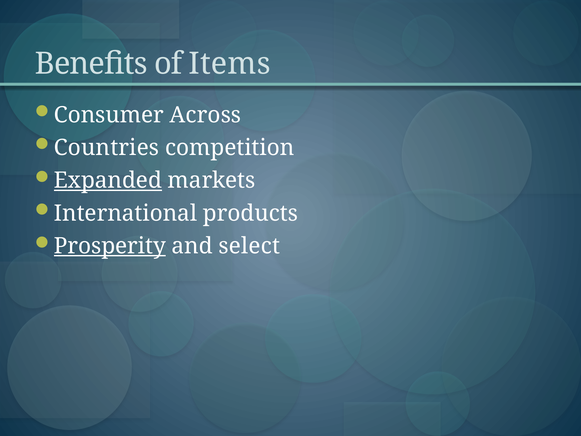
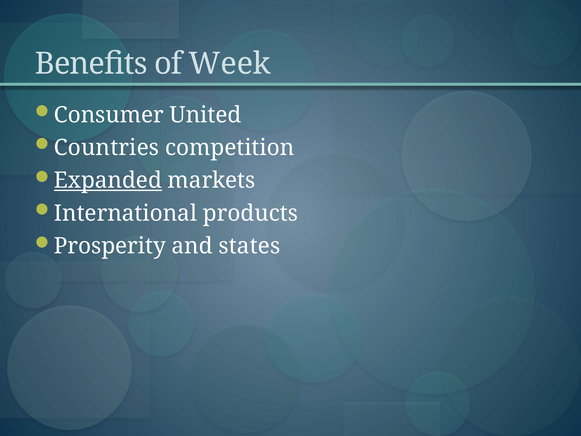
Items: Items -> Week (230, 64)
Across: Across -> United (205, 115)
Prosperity underline: present -> none (110, 246)
select: select -> states (249, 246)
